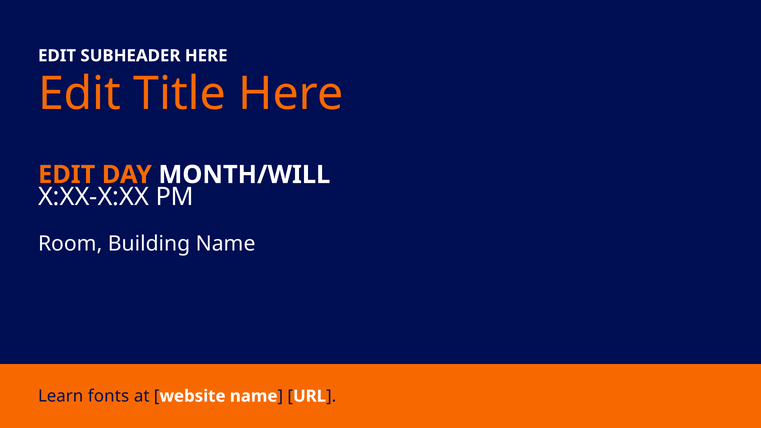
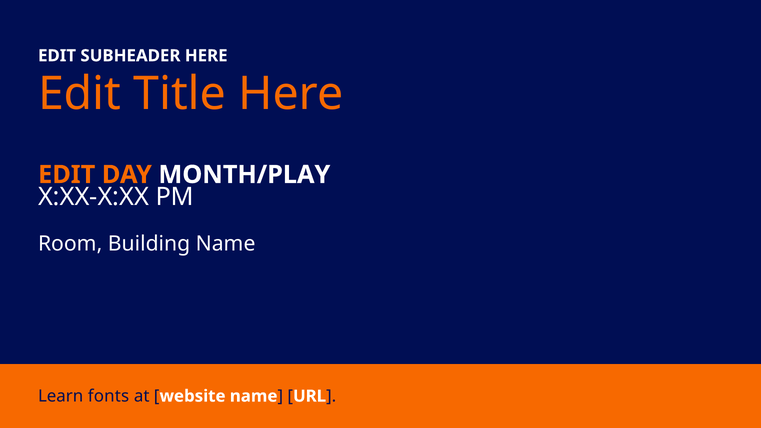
MONTH/WILL: MONTH/WILL -> MONTH/PLAY (244, 175)
